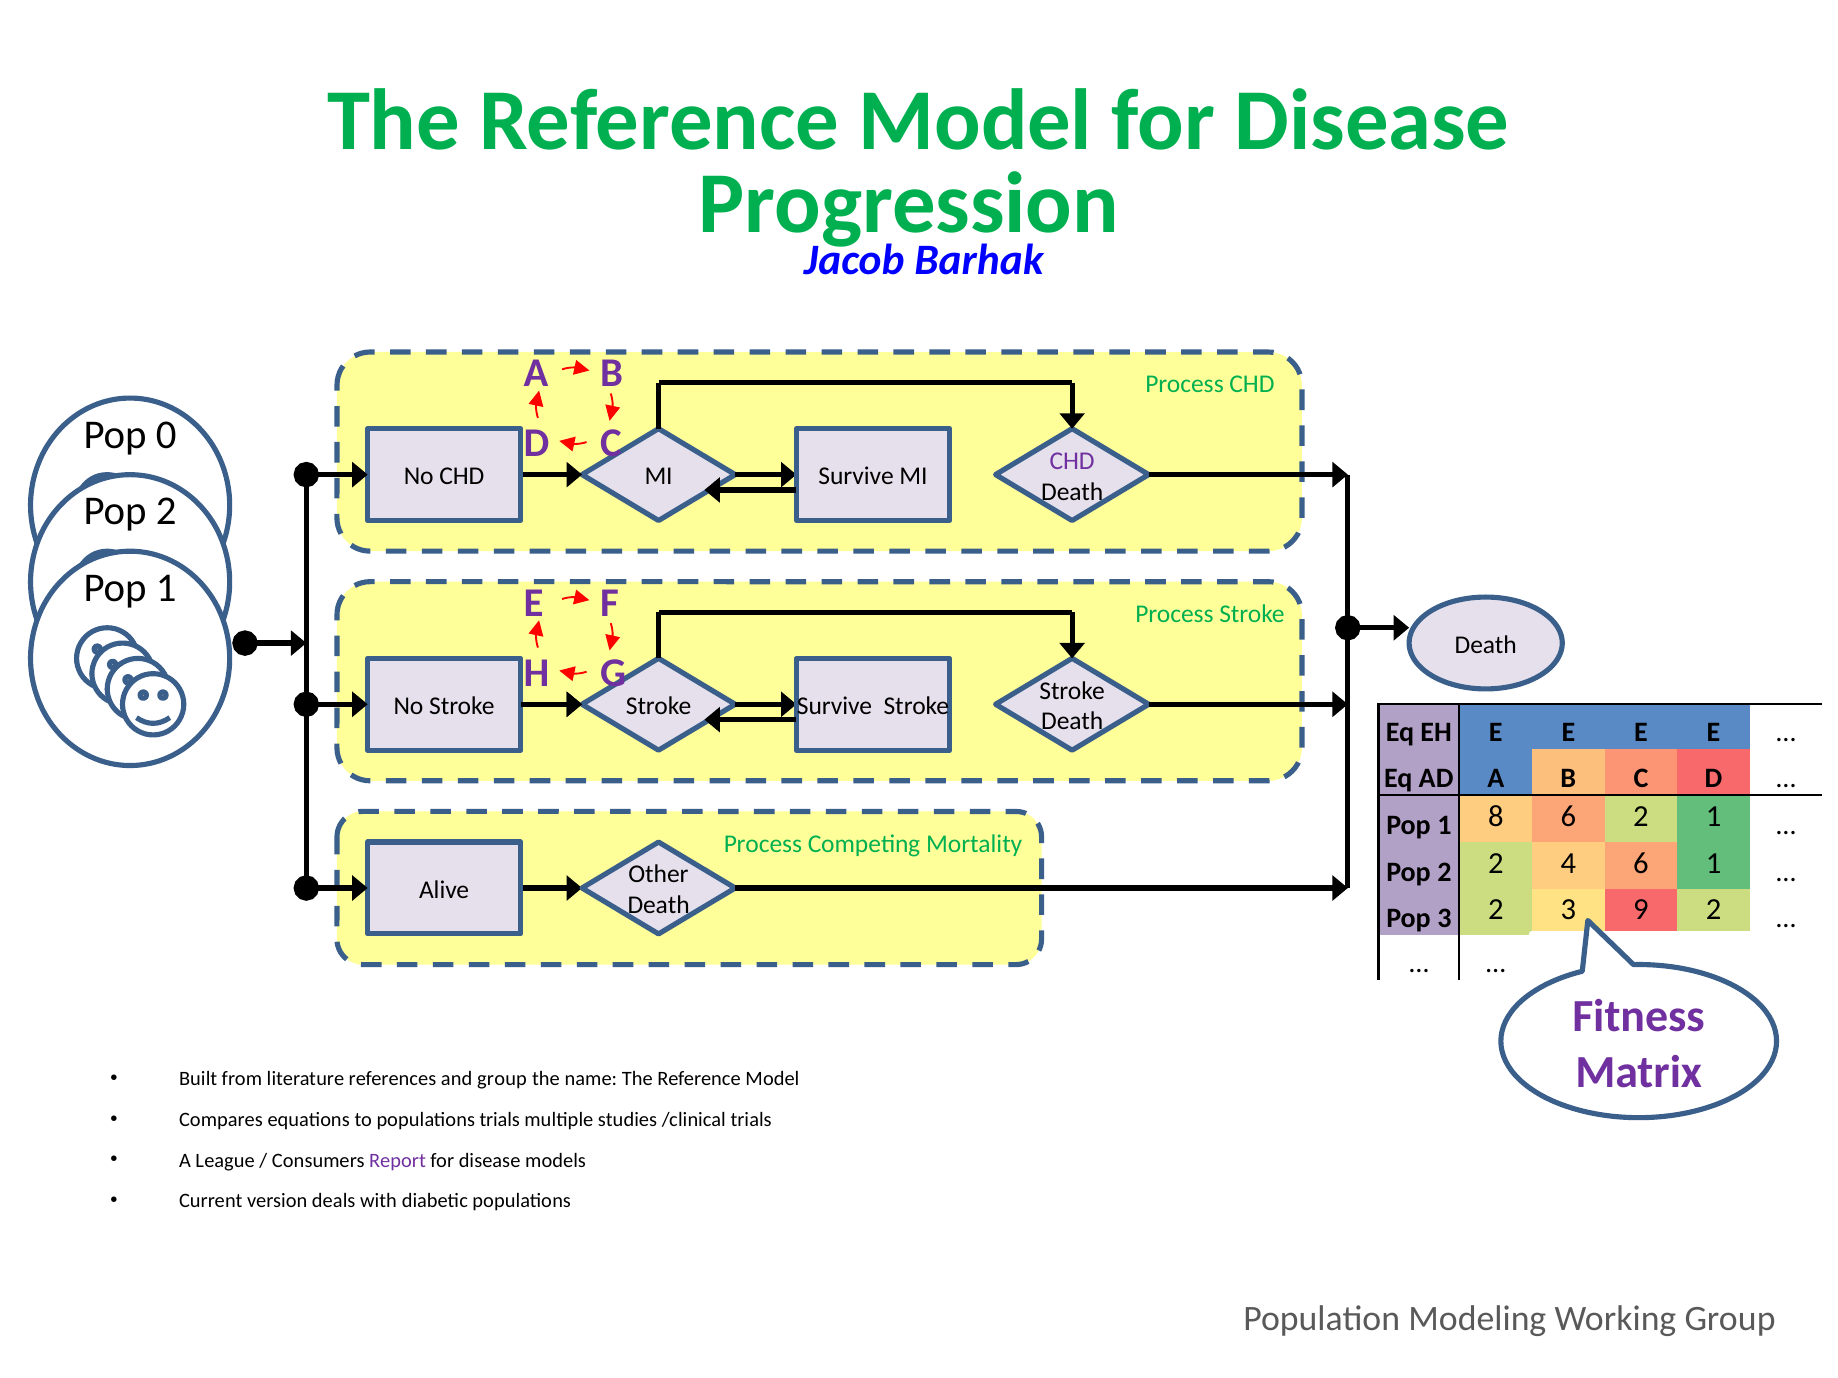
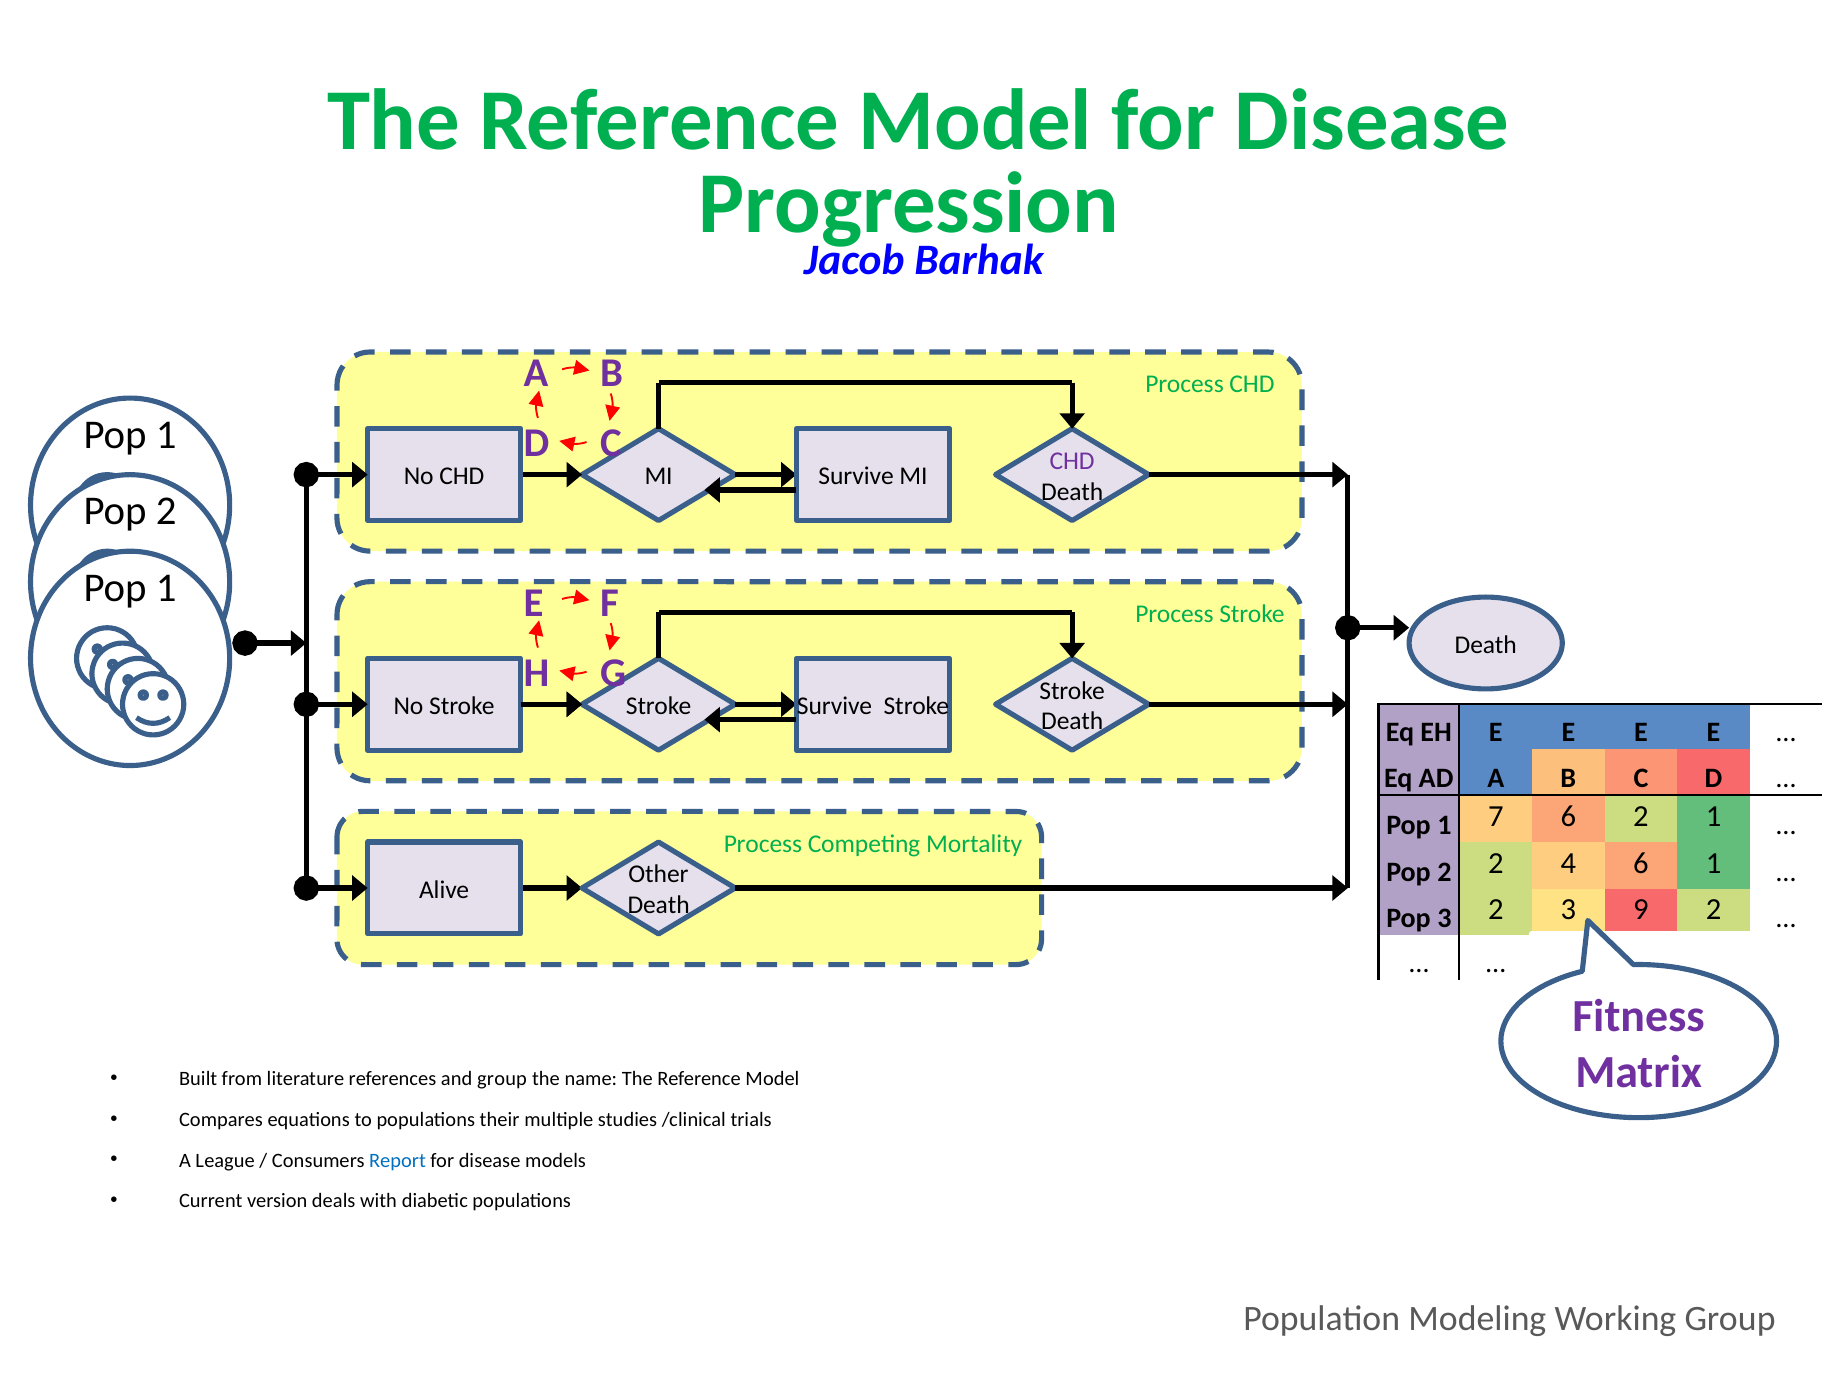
0: 0 -> 1 (166, 435)
8: 8 -> 7 (1496, 817)
populations trials: trials -> their (500, 1120)
Report colour: purple -> blue (397, 1161)
